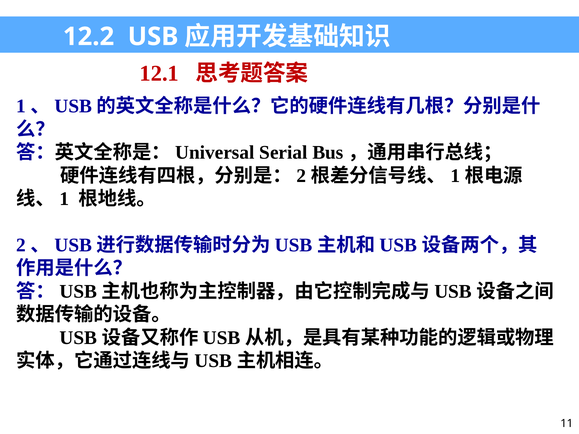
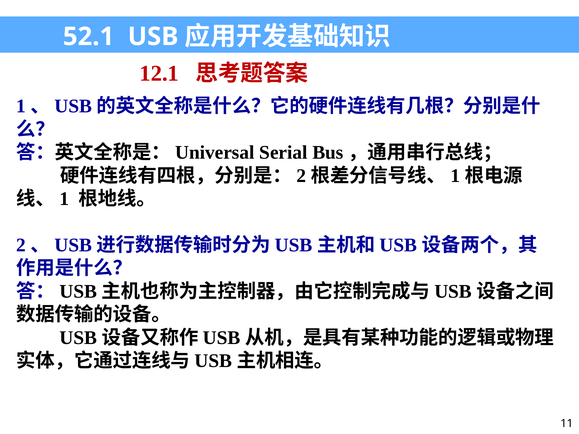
12.2: 12.2 -> 52.1 (89, 37)
